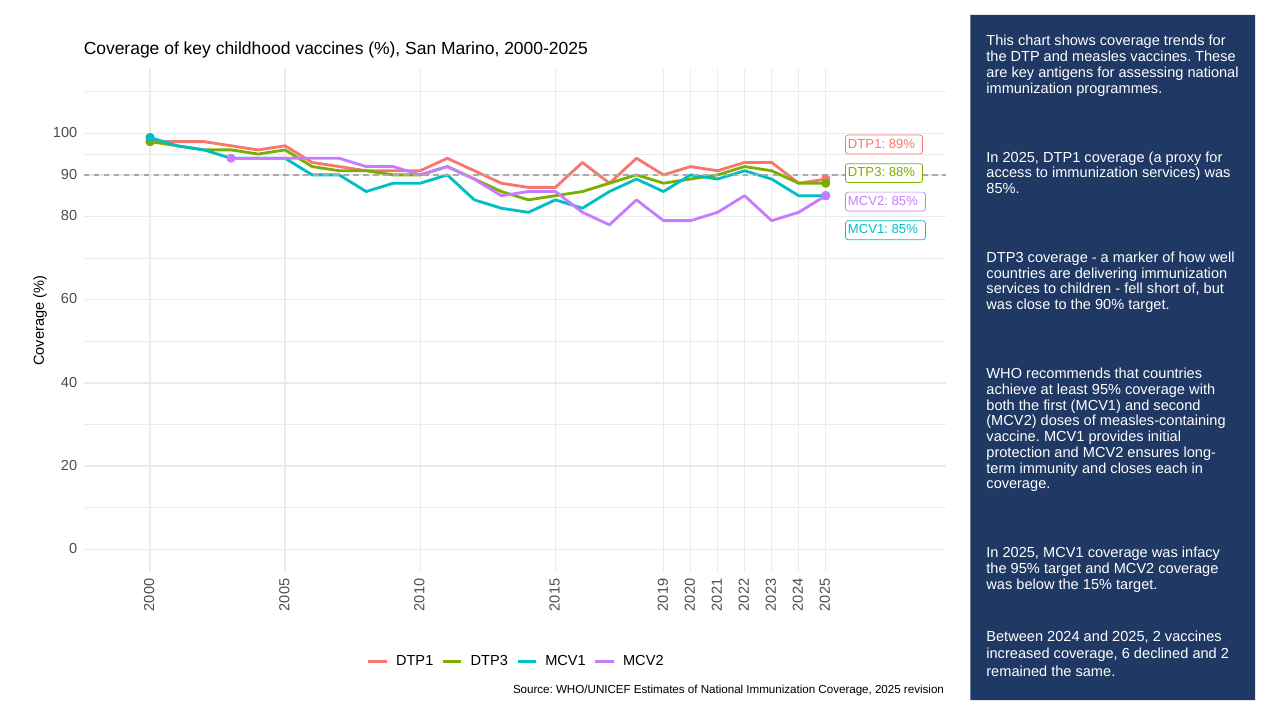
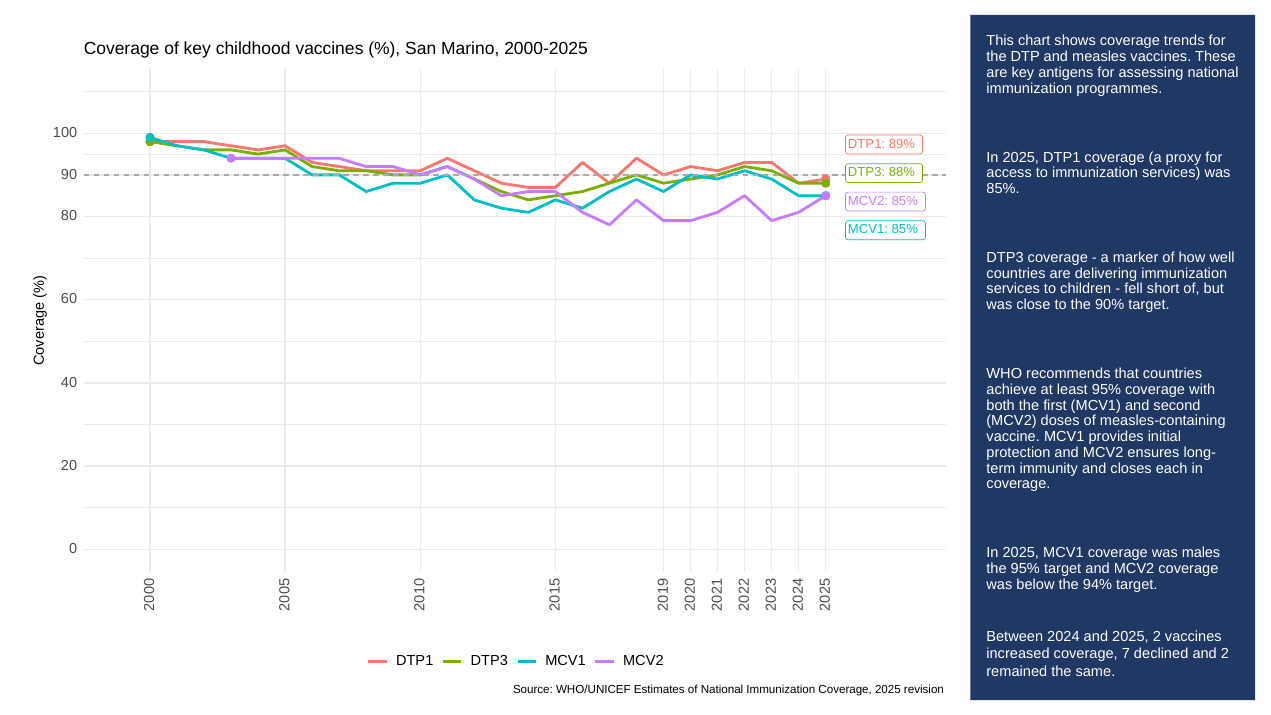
infacy: infacy -> males (1201, 553)
15%: 15% -> 94% (1097, 584)
6: 6 -> 7 (1126, 654)
